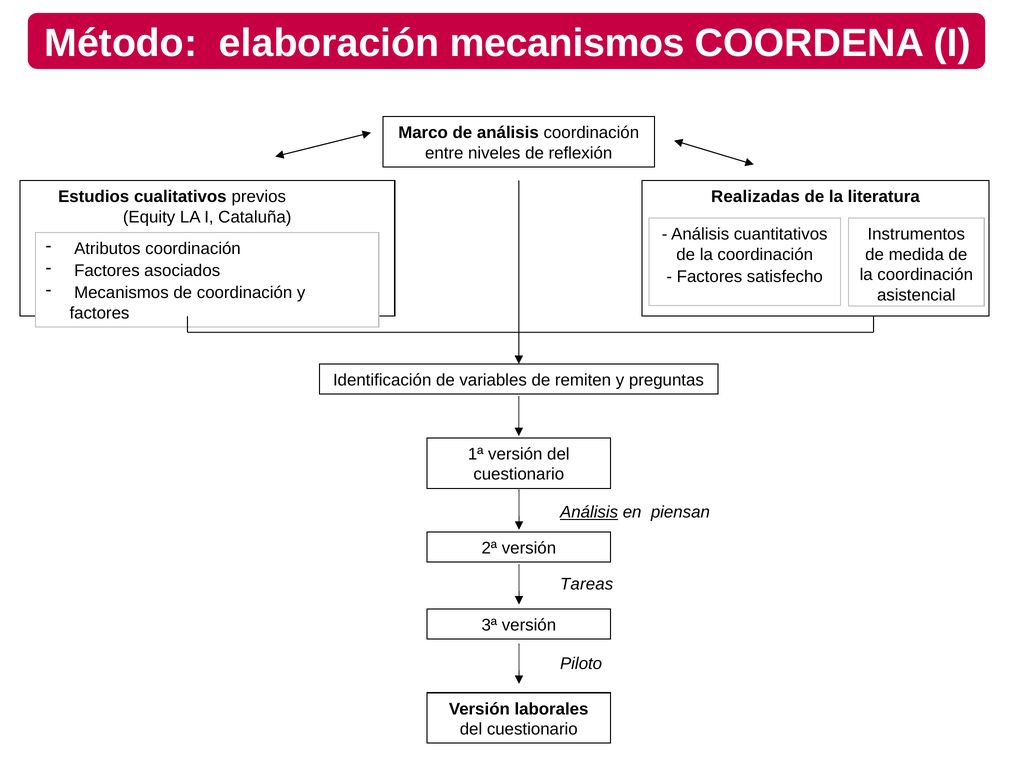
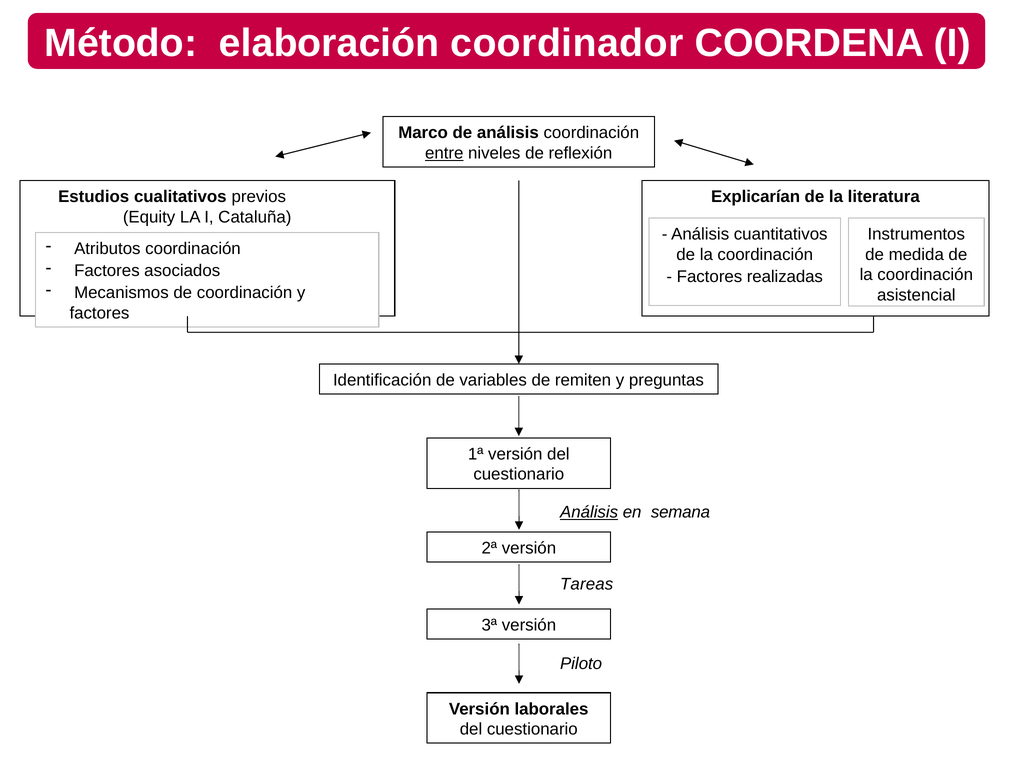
elaboración mecanismos: mecanismos -> coordinador (567, 43)
entre underline: none -> present (444, 153)
Realizadas: Realizadas -> Explicarían (756, 197)
satisfecho: satisfecho -> realizadas (785, 276)
piensan: piensan -> semana (680, 512)
